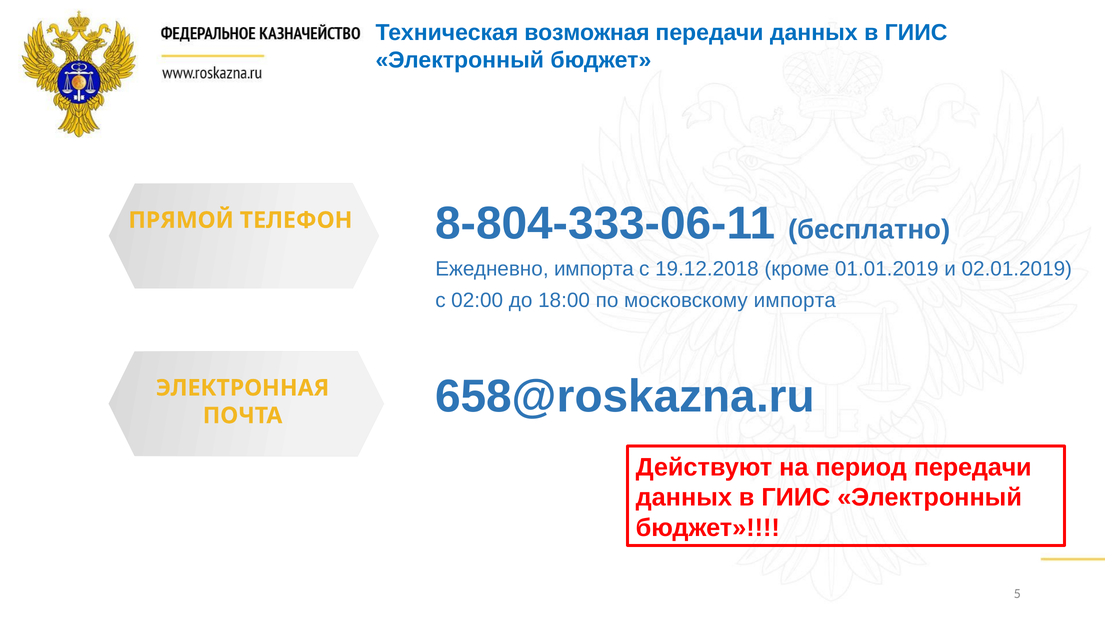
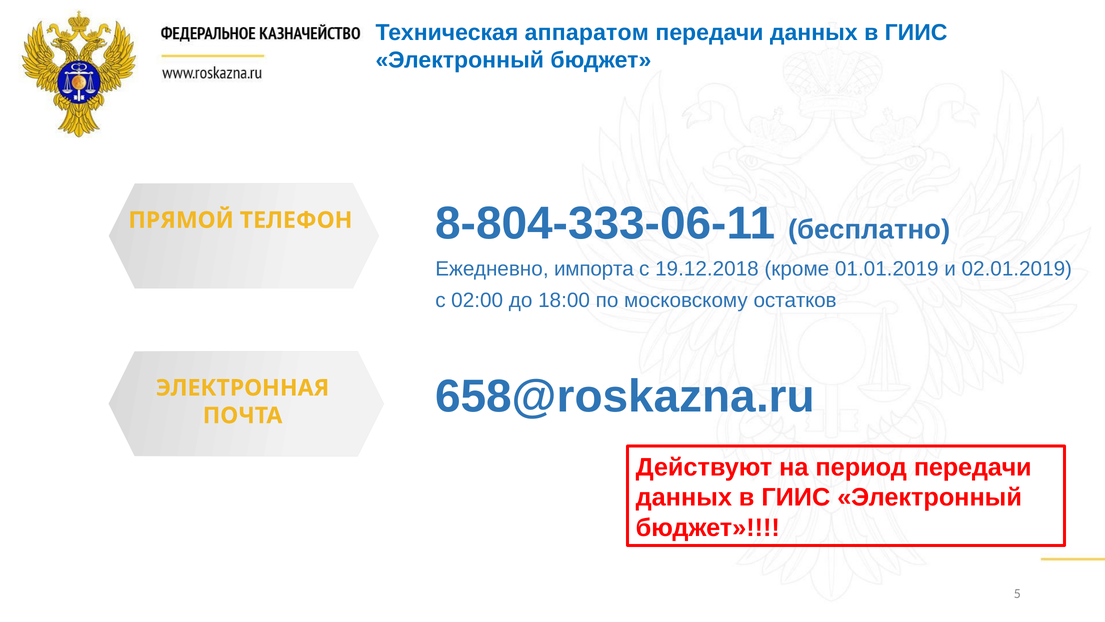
возможная: возможная -> аппаратом (587, 33)
московскому импорта: импорта -> остатков (795, 300)
